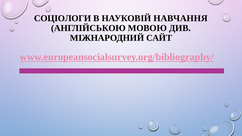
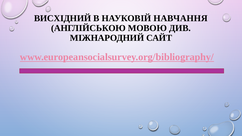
СОЦІОЛОГИ: СОЦІОЛОГИ -> ВИСХІДНИЙ (63, 18)
